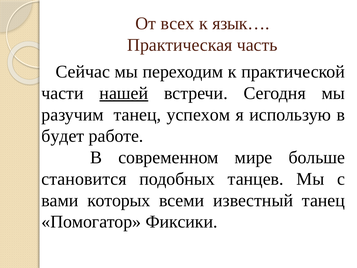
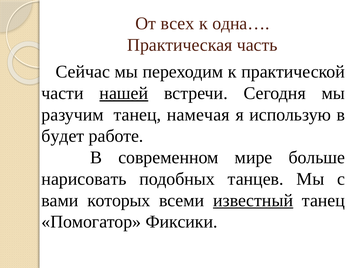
язык…: язык… -> одна… (241, 23)
успехом: успехом -> намечая (198, 115)
становится: становится -> нарисовать (84, 179)
известный underline: none -> present (253, 200)
